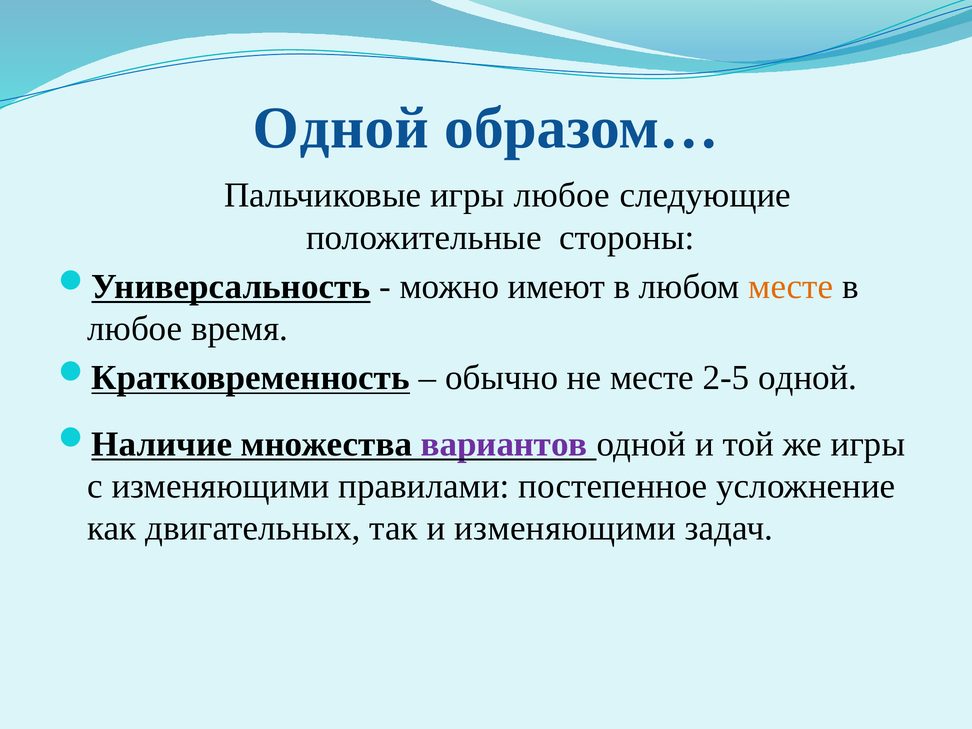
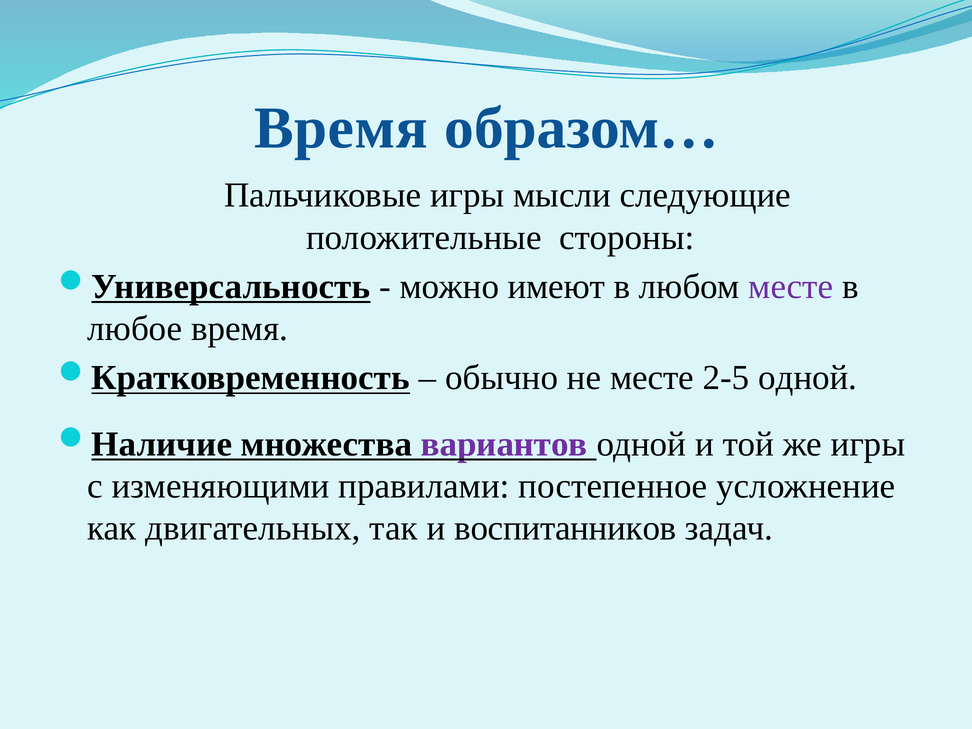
Одной: Одной -> Время (341, 128)
игры любое: любое -> мысли (562, 195)
месте colour: orange -> purple (791, 287)
и изменяющими: изменяющими -> воспитанников (565, 528)
